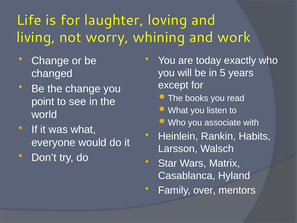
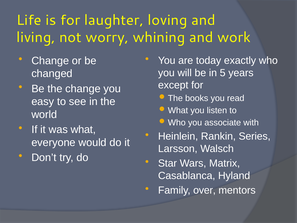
point: point -> easy (43, 101)
Habits: Habits -> Series (255, 136)
